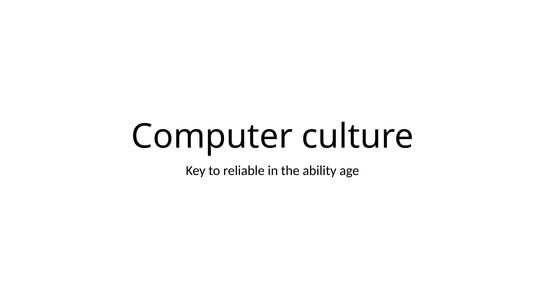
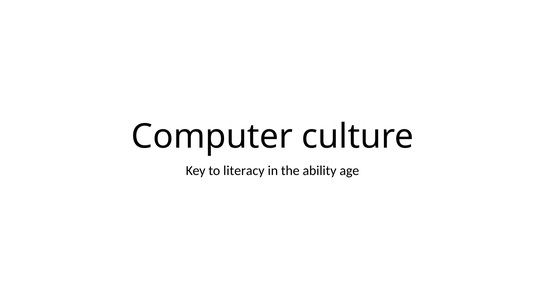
reliable: reliable -> literacy (244, 170)
